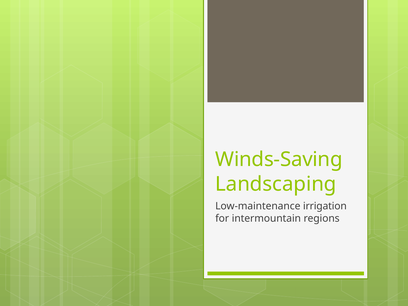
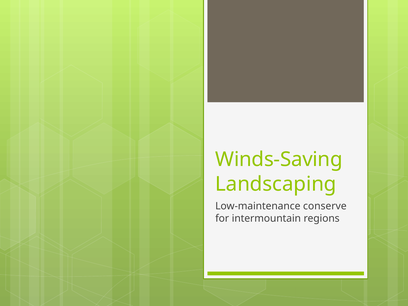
irrigation: irrigation -> conserve (325, 206)
